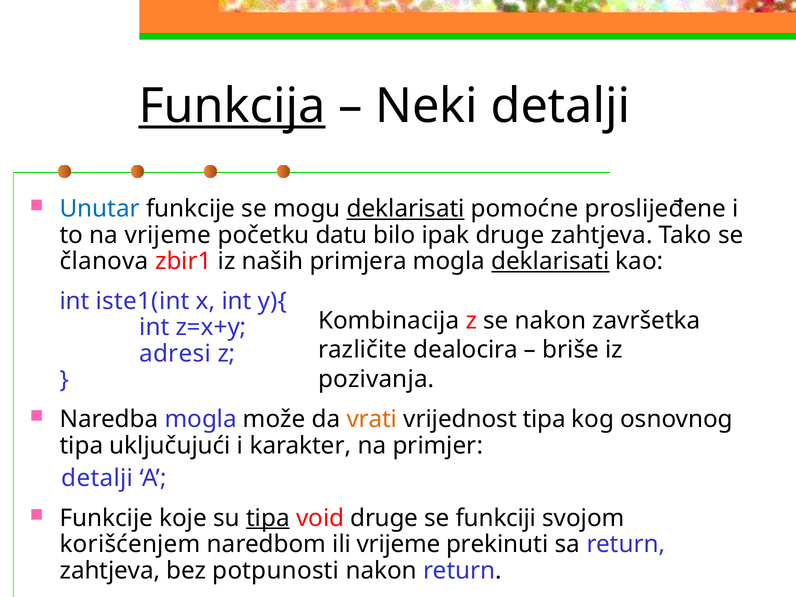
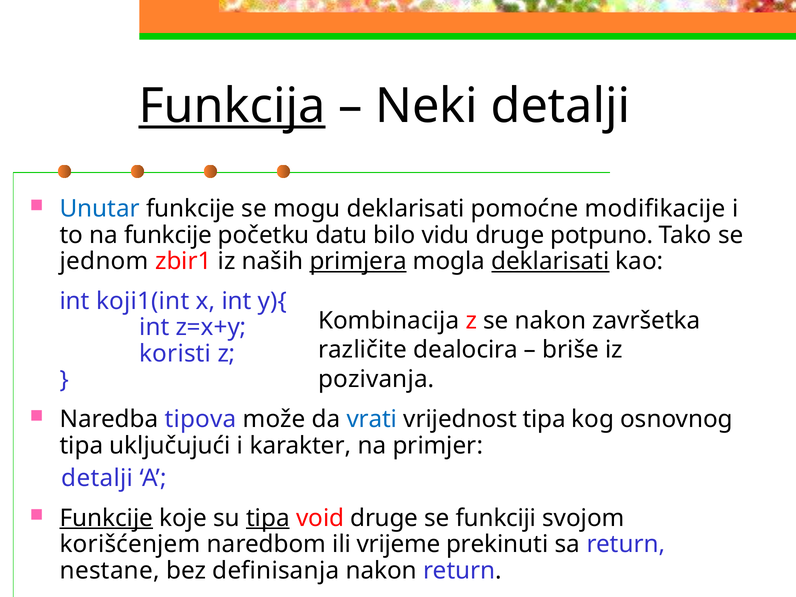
deklarisati underline: present -> none (406, 209)
proslijeđene: proslijeđene -> modifikacije (655, 209)
na vrijeme: vrijeme -> funkcije (168, 235)
ipak: ipak -> vidu (446, 235)
druge zahtjeva: zahtjeva -> potpuno (602, 235)
članova: članova -> jednom (104, 261)
primjera underline: none -> present (358, 261)
iste1(int: iste1(int -> koji1(int (143, 301)
adresi: adresi -> koristi (175, 354)
Naredba mogla: mogla -> tipova (201, 419)
vrati colour: orange -> blue (372, 419)
Funkcije underline: none -> present (106, 518)
zahtjeva: zahtjeva -> nestane (110, 571)
potpunosti: potpunosti -> definisanja (276, 571)
